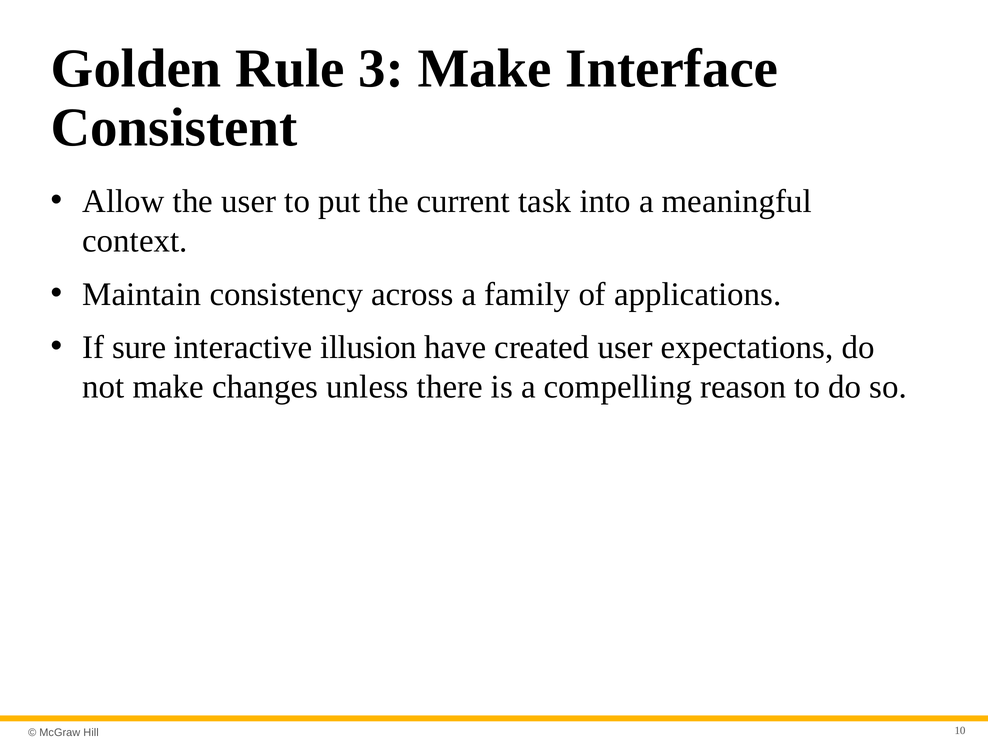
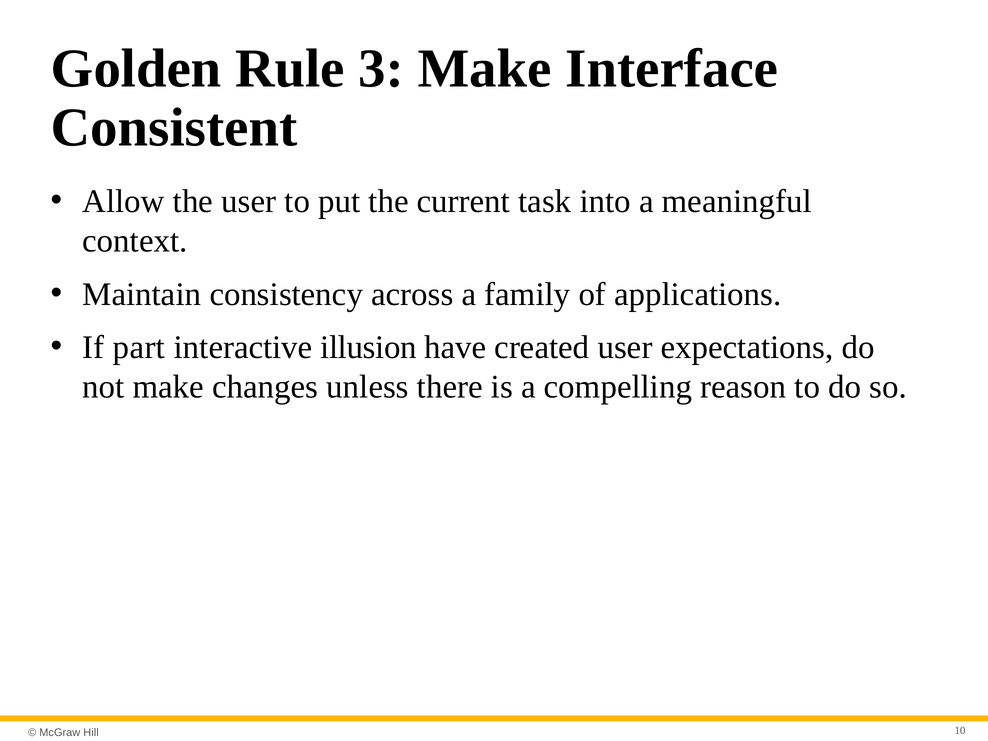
sure: sure -> part (139, 347)
